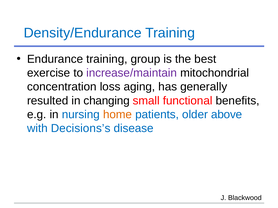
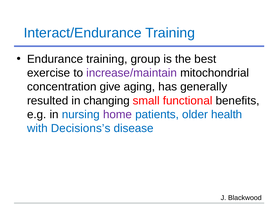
Density/Endurance: Density/Endurance -> Interact/Endurance (83, 33)
loss: loss -> give (110, 87)
home colour: orange -> purple (118, 115)
above: above -> health (227, 115)
